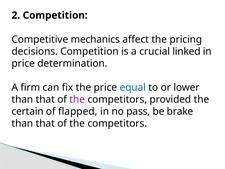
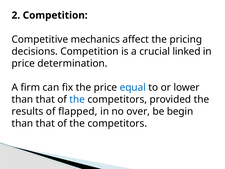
the colour: purple -> blue (77, 99)
certain: certain -> results (27, 111)
pass: pass -> over (138, 111)
brake: brake -> begin (180, 111)
